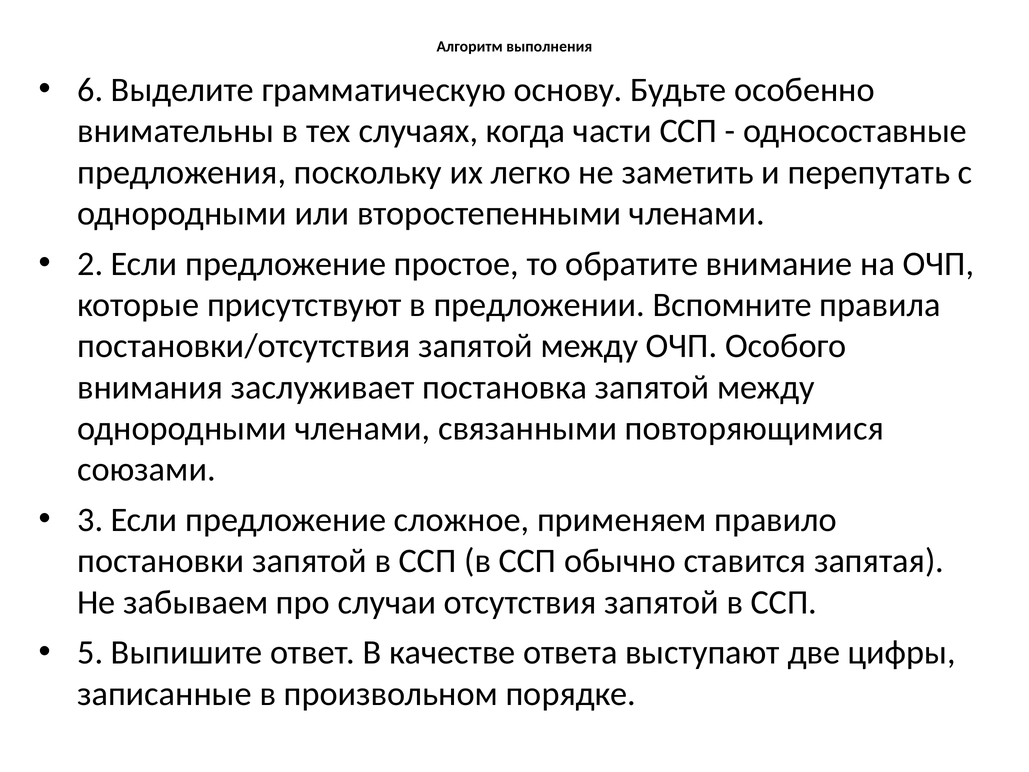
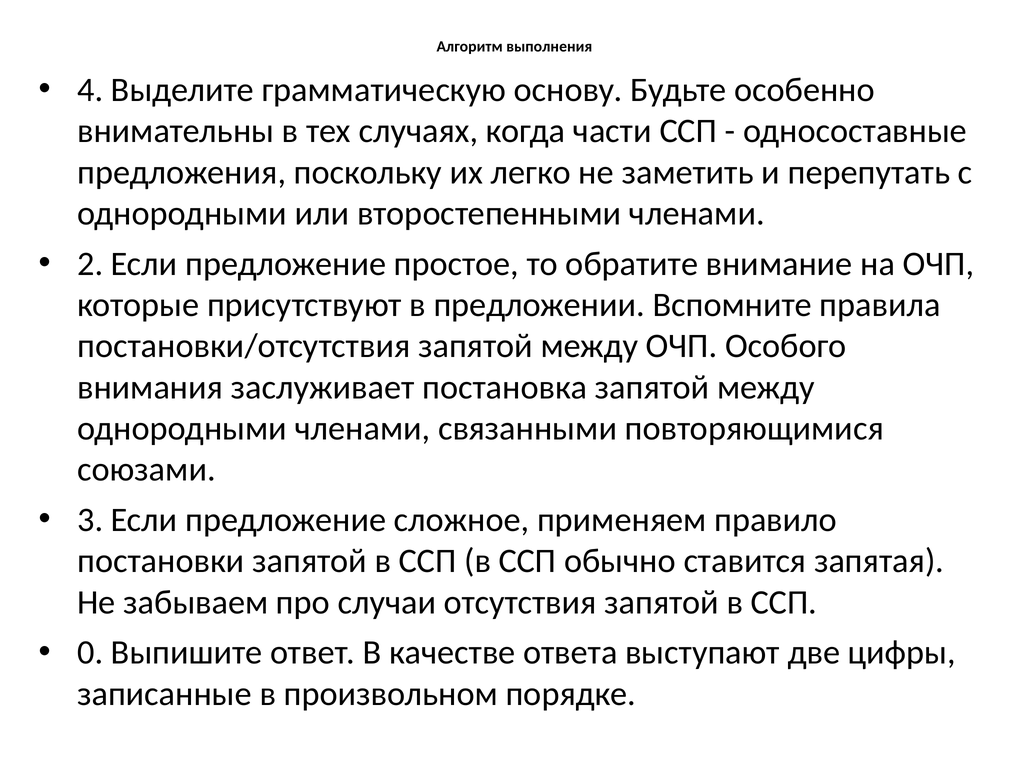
6: 6 -> 4 (90, 90)
5: 5 -> 0 (90, 652)
